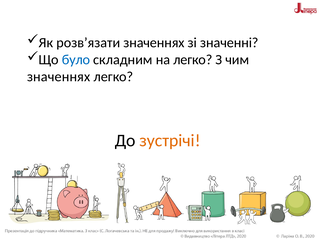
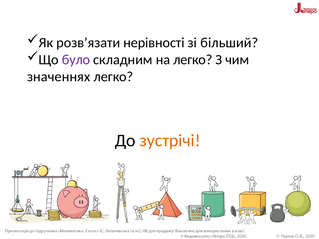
розв’язати значеннях: значеннях -> нерівності (154, 43)
значенні: значенні -> більший (229, 43)
було colour: blue -> purple (76, 60)
